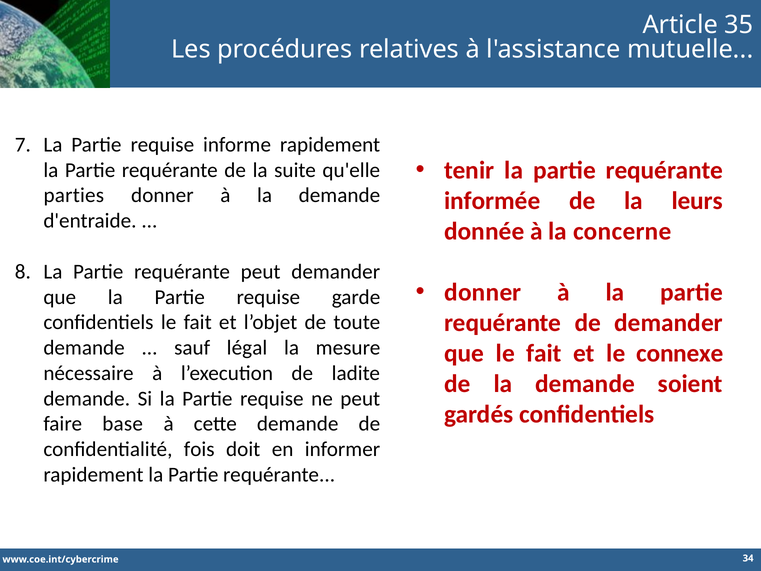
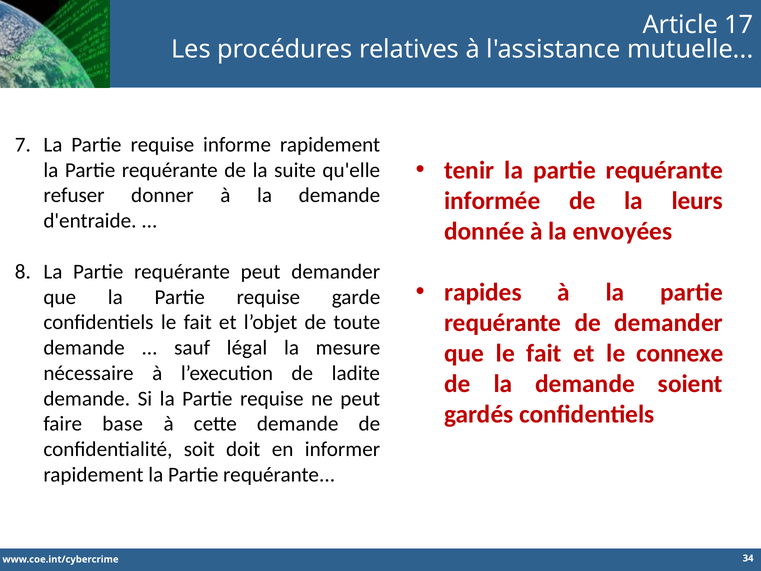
35: 35 -> 17 (739, 25)
parties: parties -> refuser (74, 195)
concerne: concerne -> envoyées (622, 231)
donner: donner -> rapides (483, 292)
fois: fois -> soit (199, 449)
